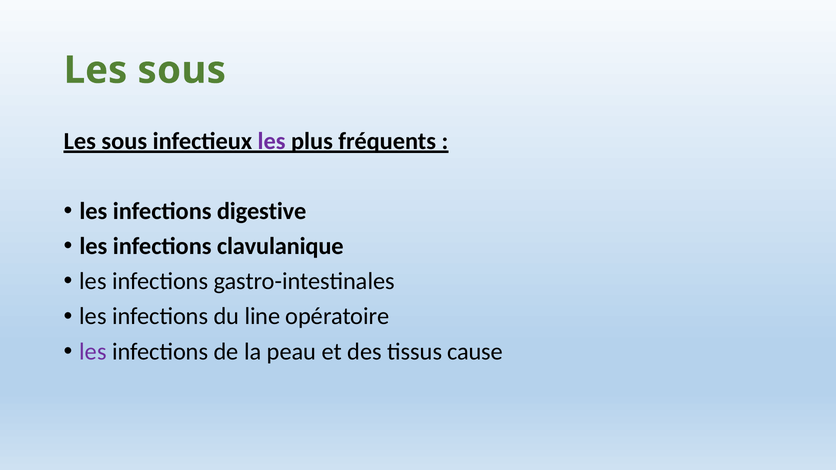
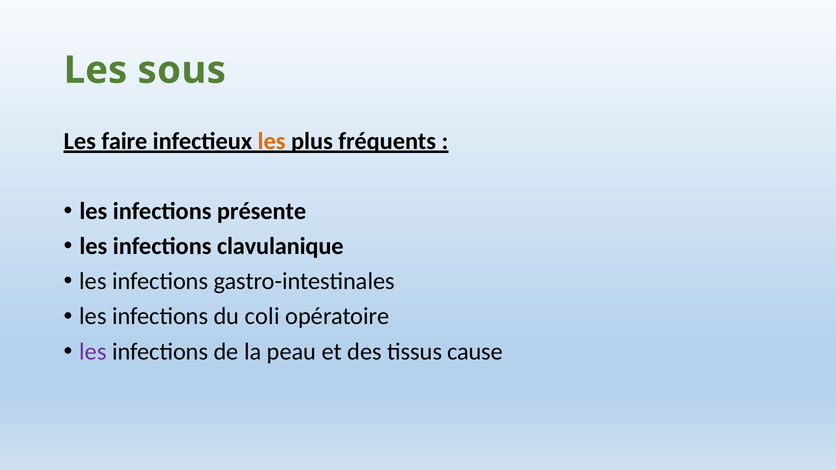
sous: sous -> faire (124, 141)
les colour: purple -> orange (272, 141)
digestive: digestive -> présente (262, 211)
line: line -> coli (262, 317)
